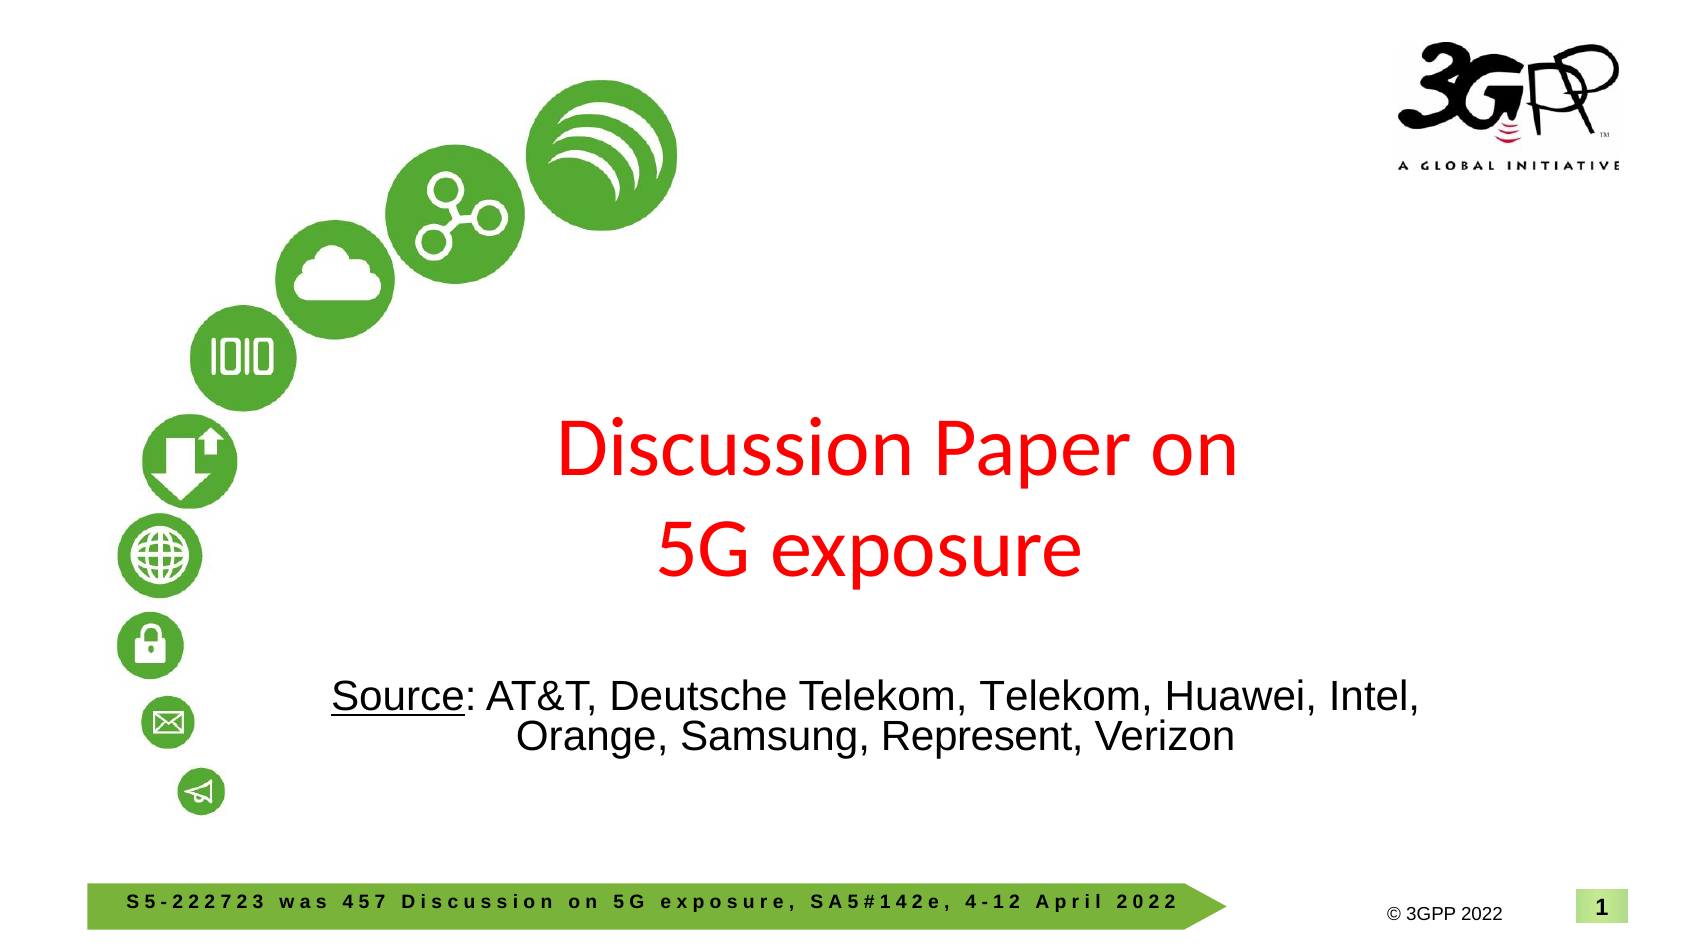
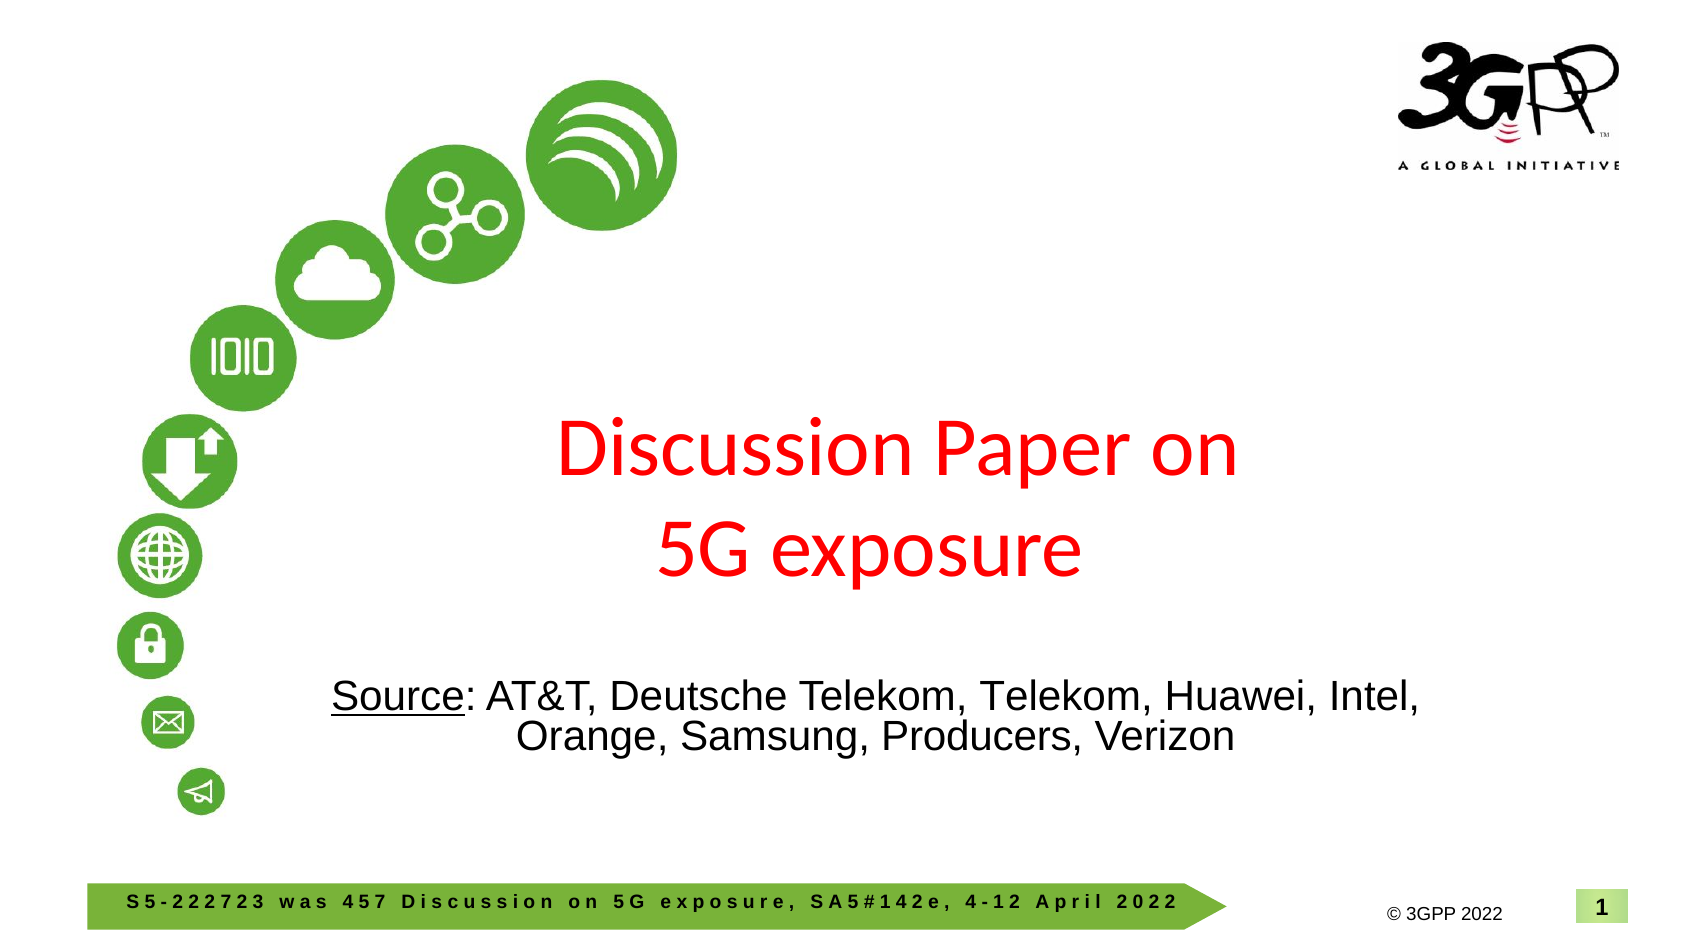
Represent: Represent -> Producers (982, 737)
